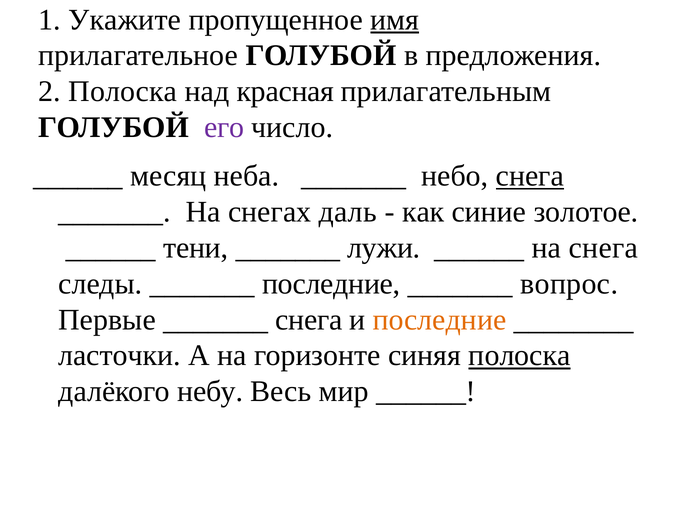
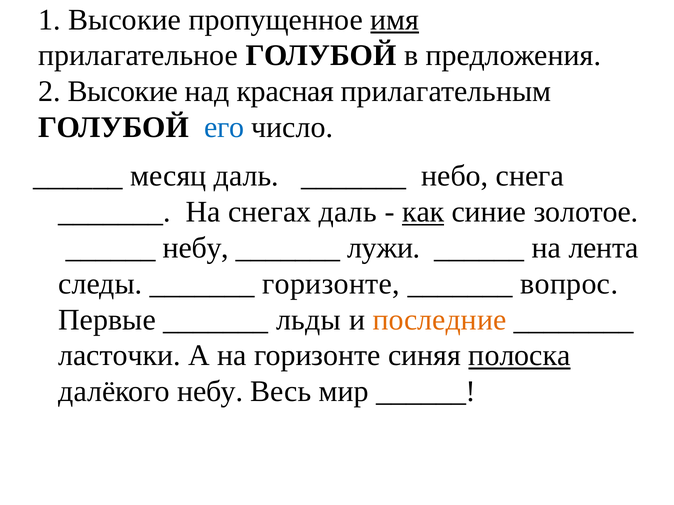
1 Укажите: Укажите -> Высокие (125, 20)
2 Полоска: Полоска -> Высокие (123, 92)
его colour: purple -> blue (224, 128)
месяц неба: неба -> даль (246, 176)
снега underline: present -> none (530, 176)
как underline: none -> present (423, 212)
тени: тени -> небу (196, 248)
на снега: снега -> лента (604, 248)
последние: последние -> горизонте (331, 284)
снега: снега -> льды (309, 320)
